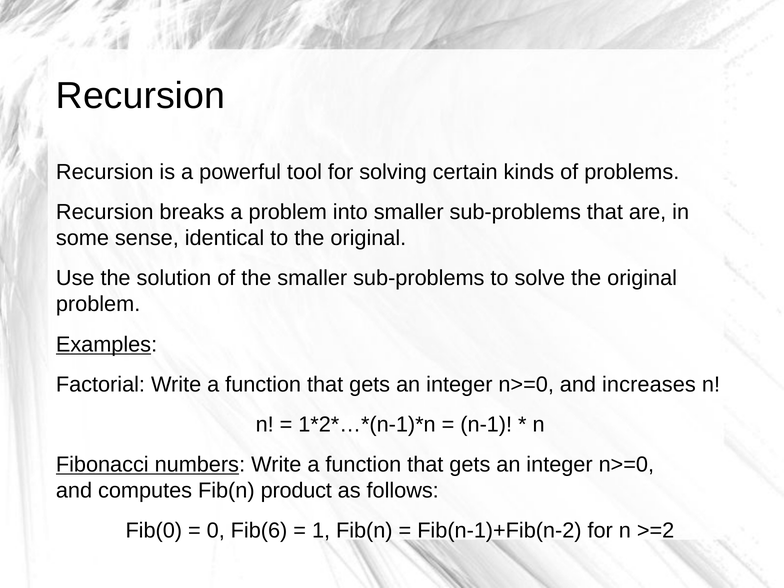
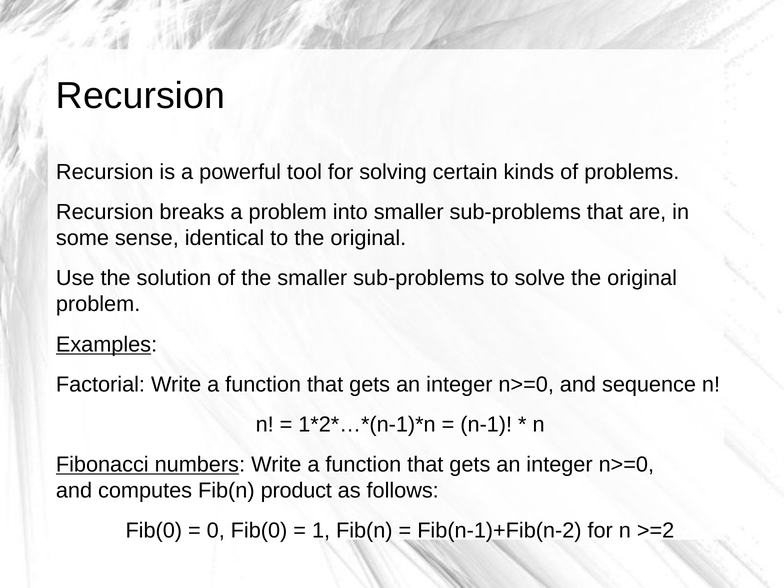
increases: increases -> sequence (649, 384)
0 Fib(6: Fib(6 -> Fib(0 (259, 531)
